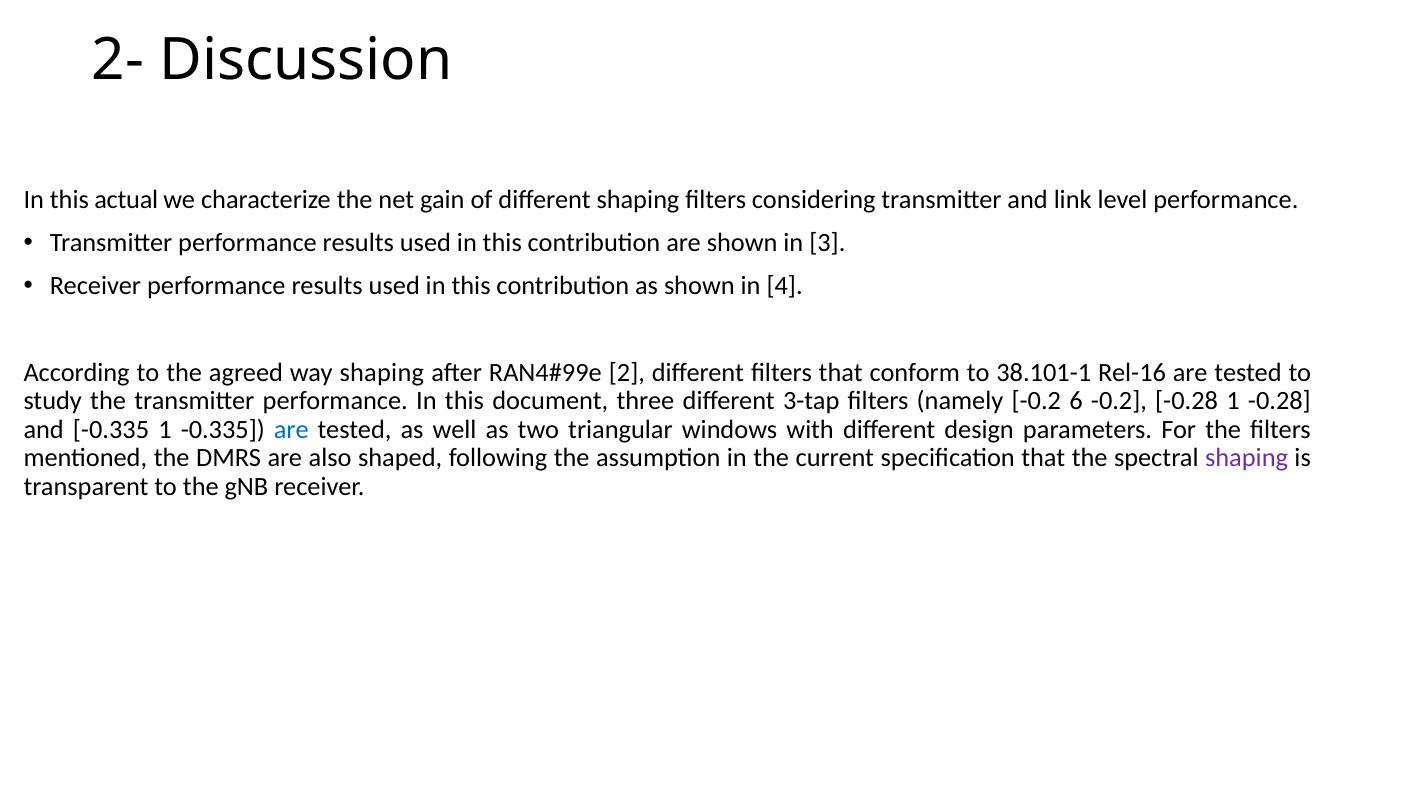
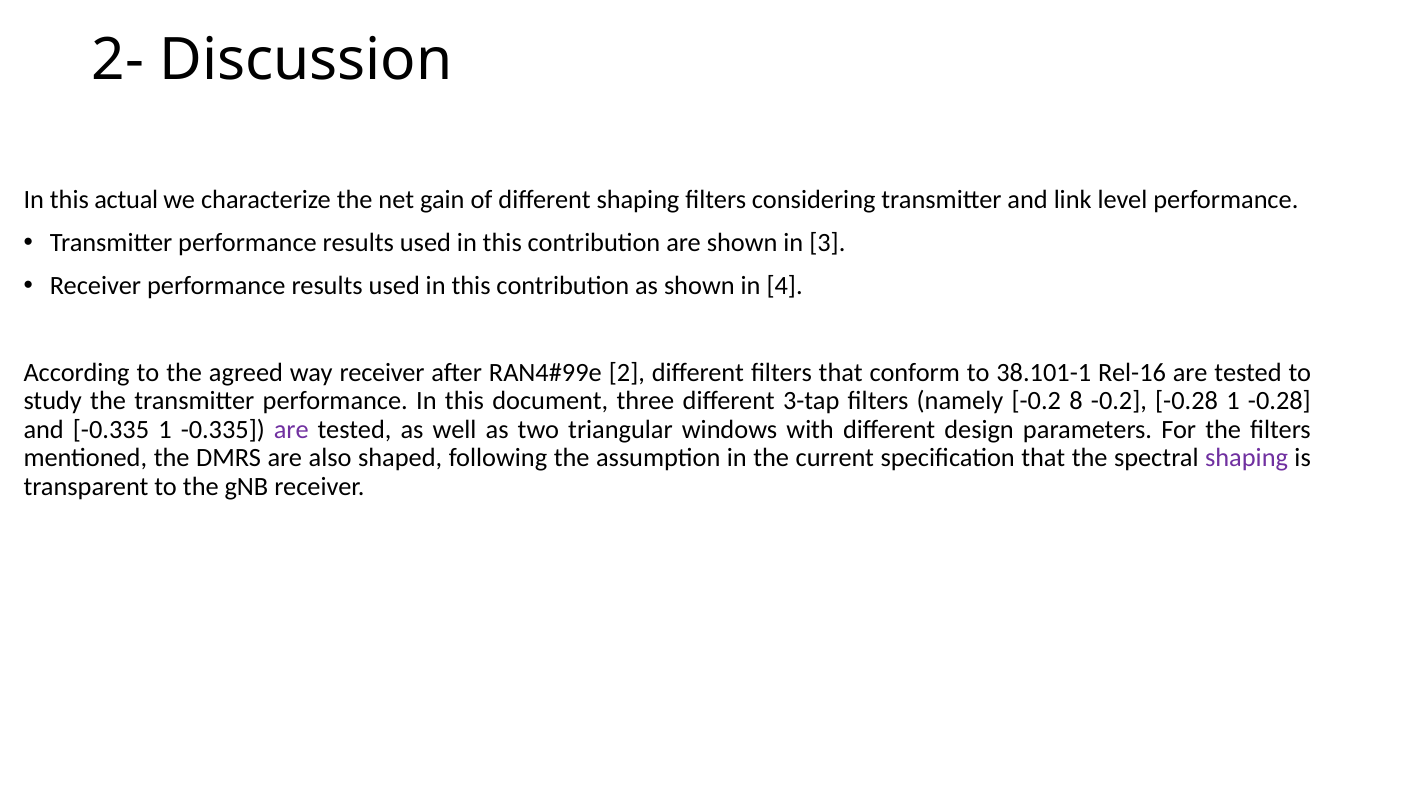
way shaping: shaping -> receiver (382, 373)
6: 6 -> 8 (1076, 401)
are colour: blue -> purple (291, 430)
